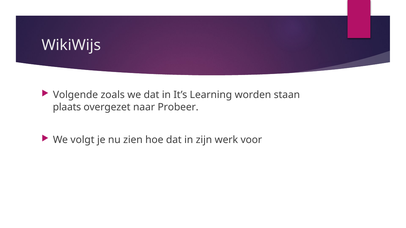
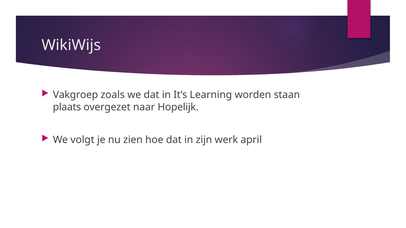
Volgende: Volgende -> Vakgroep (76, 95)
Probeer: Probeer -> Hopelijk (178, 107)
voor: voor -> april (251, 140)
